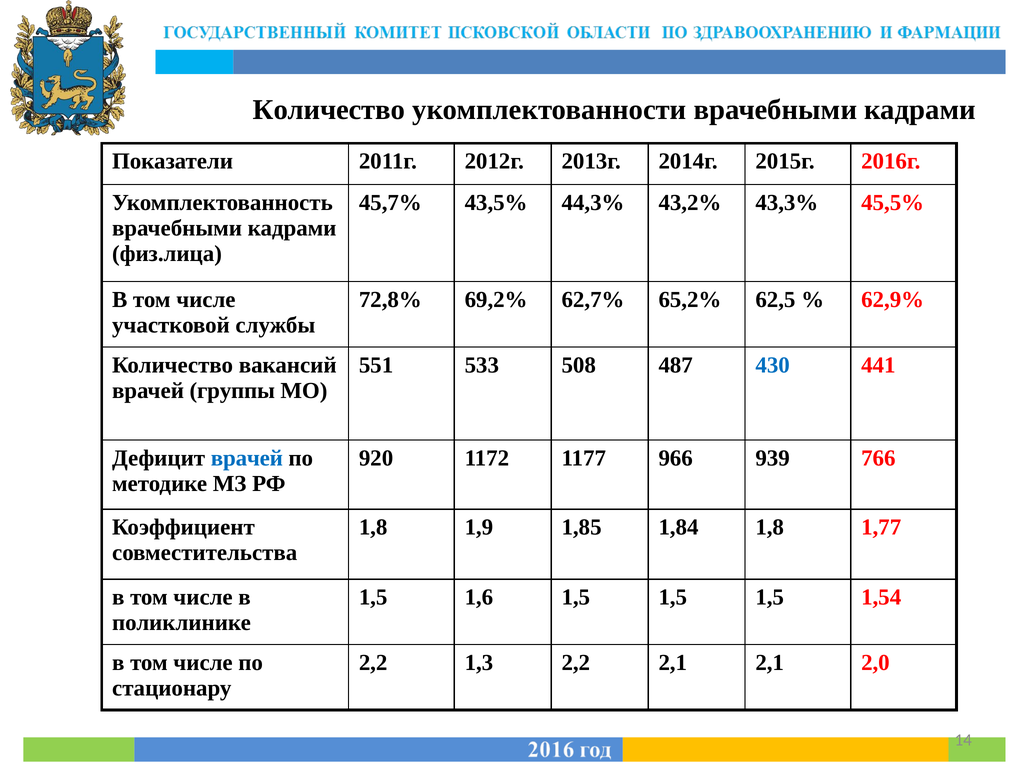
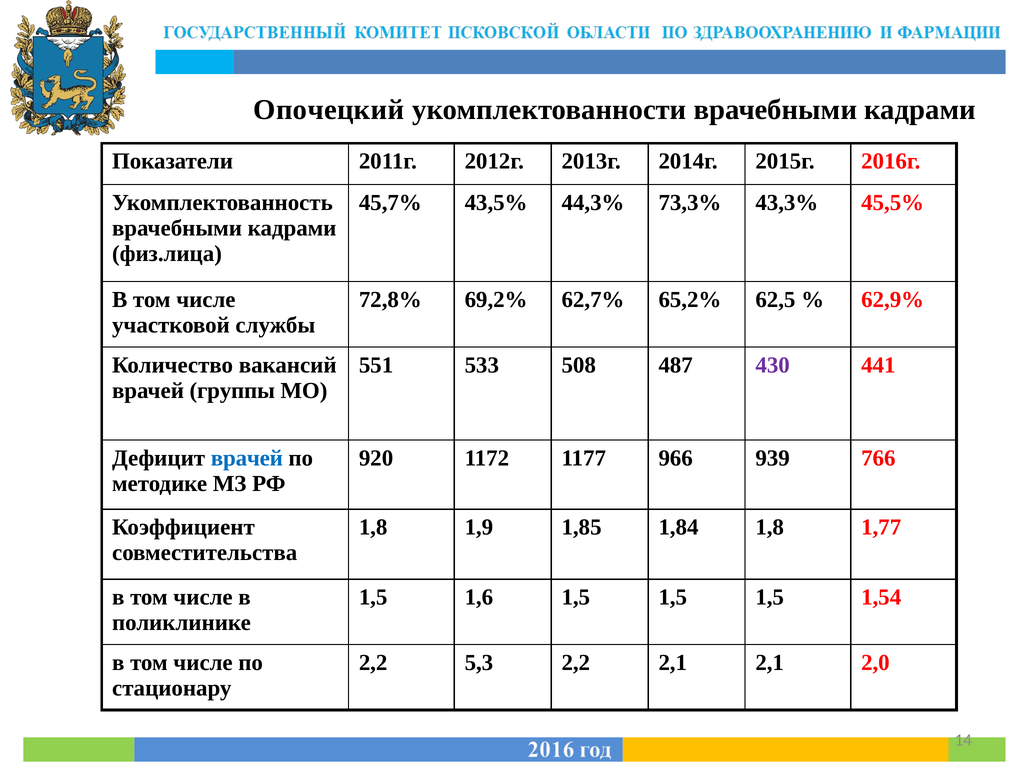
Количество: Количество -> Опочецкий (329, 110)
43,2%: 43,2% -> 73,3% (690, 203)
430 colour: blue -> purple (773, 365)
1,3: 1,3 -> 5,3 (479, 663)
